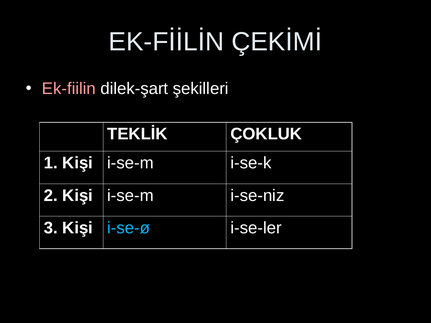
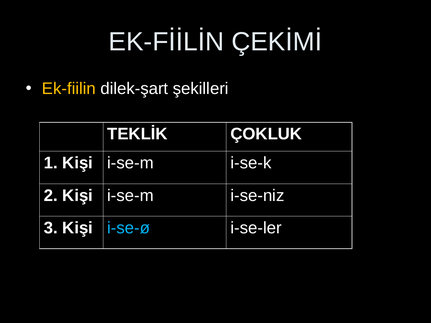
Ek-fiilin colour: pink -> yellow (69, 89)
